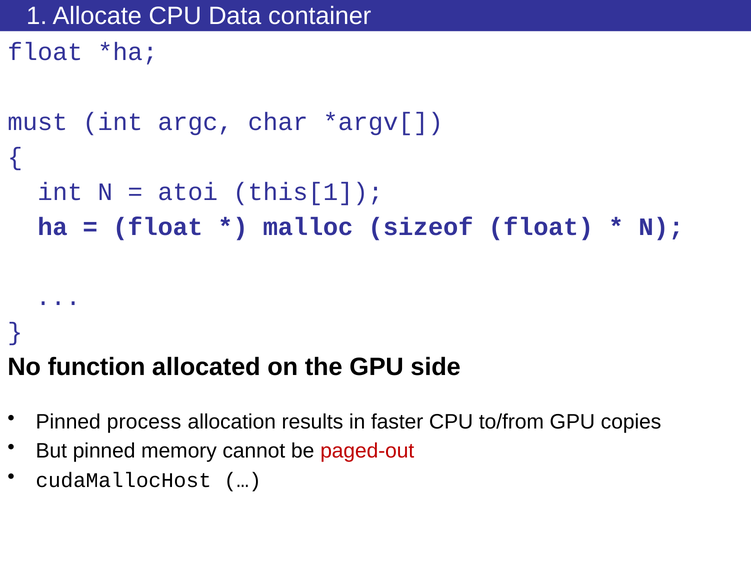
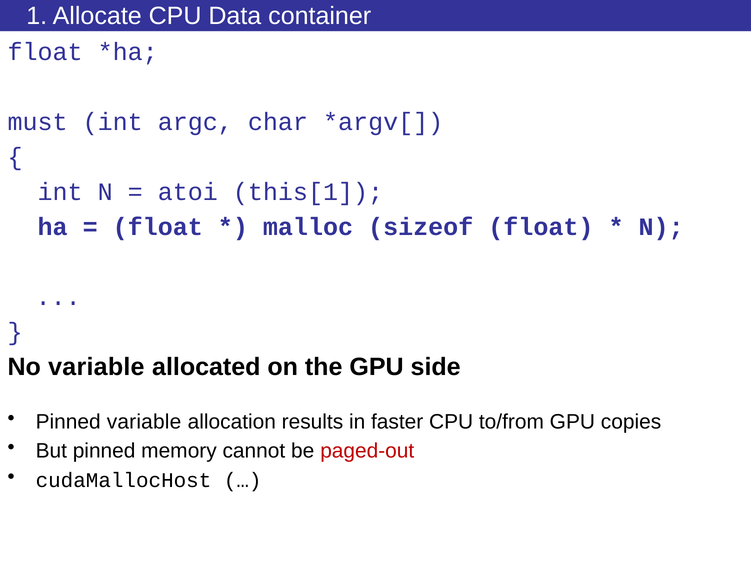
No function: function -> variable (96, 367)
Pinned process: process -> variable (144, 422)
